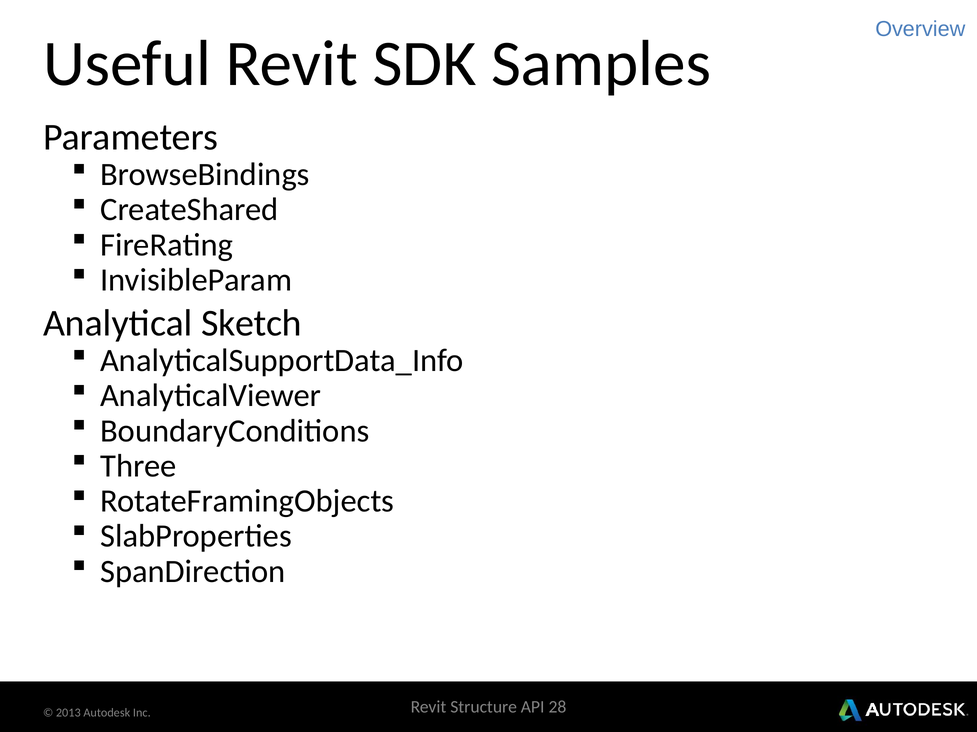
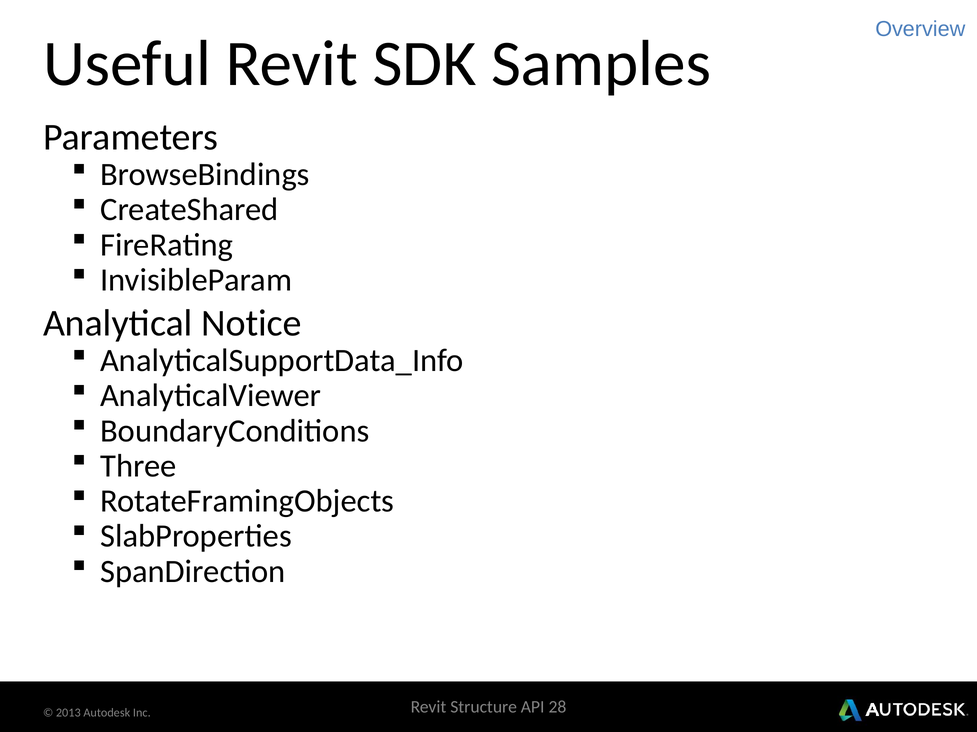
Sketch: Sketch -> Notice (251, 323)
